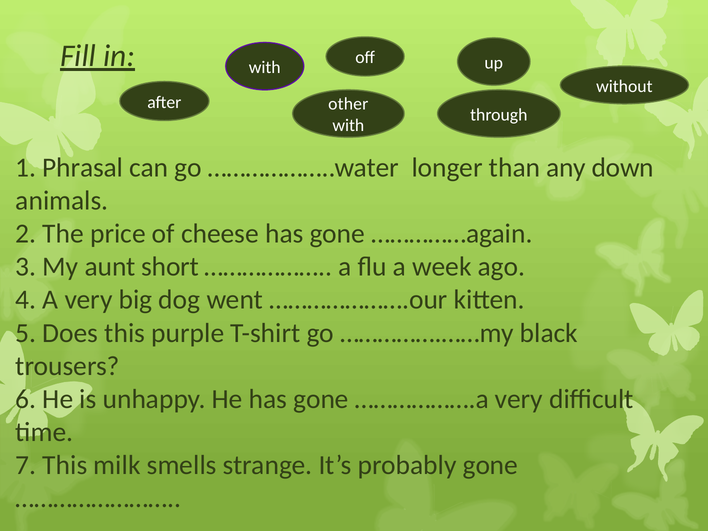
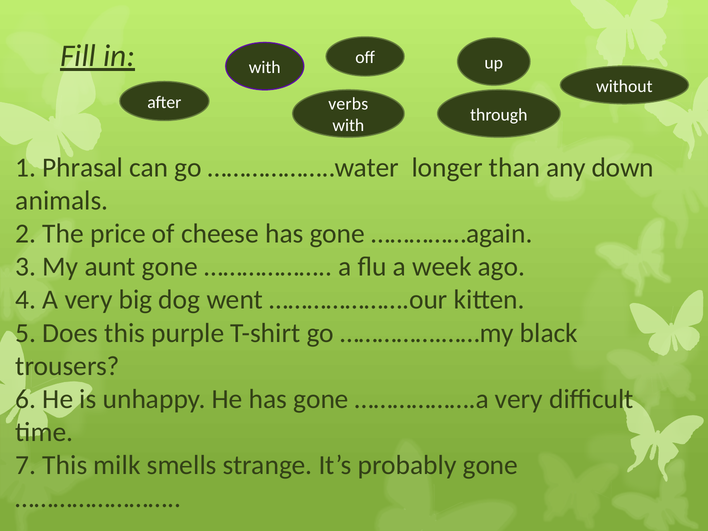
other: other -> verbs (348, 104)
aunt short: short -> gone (170, 267)
